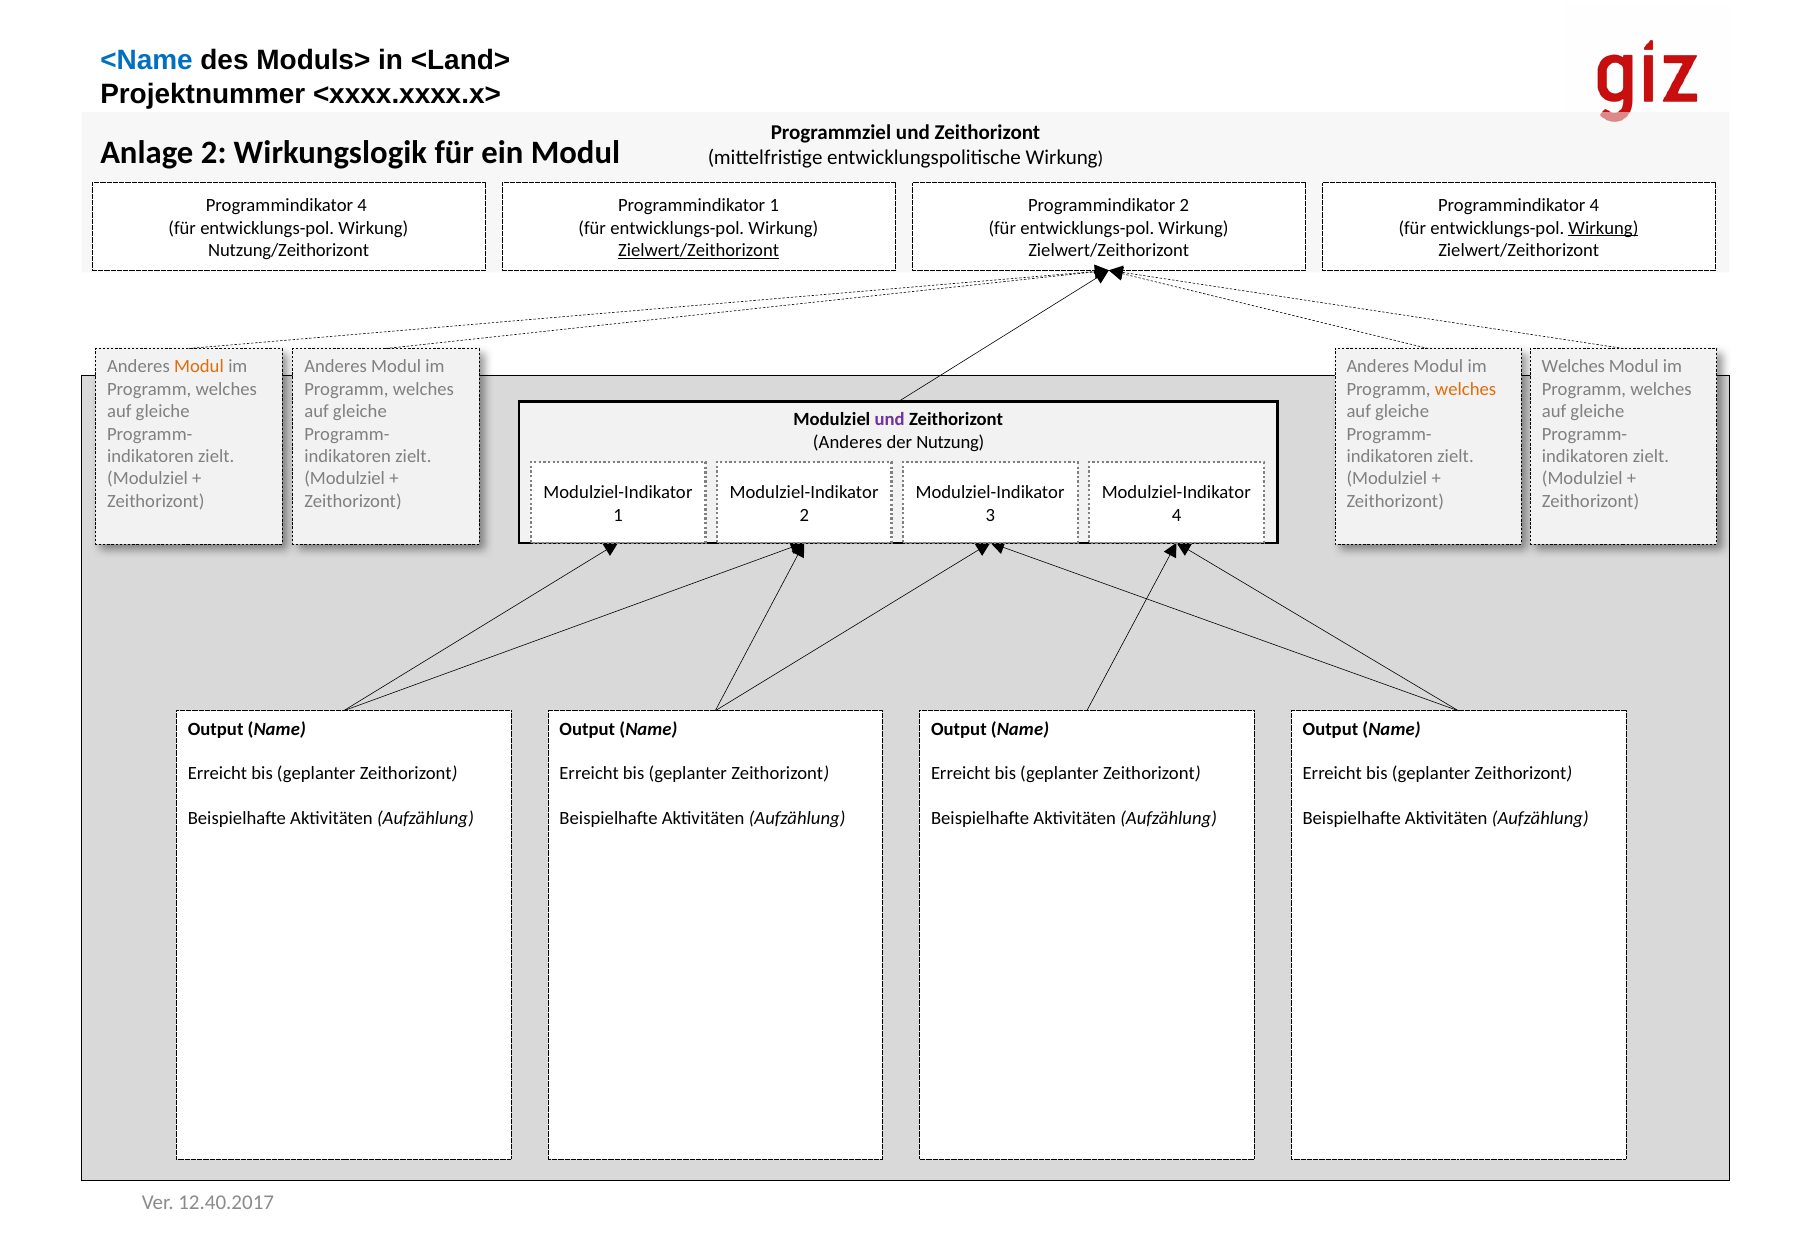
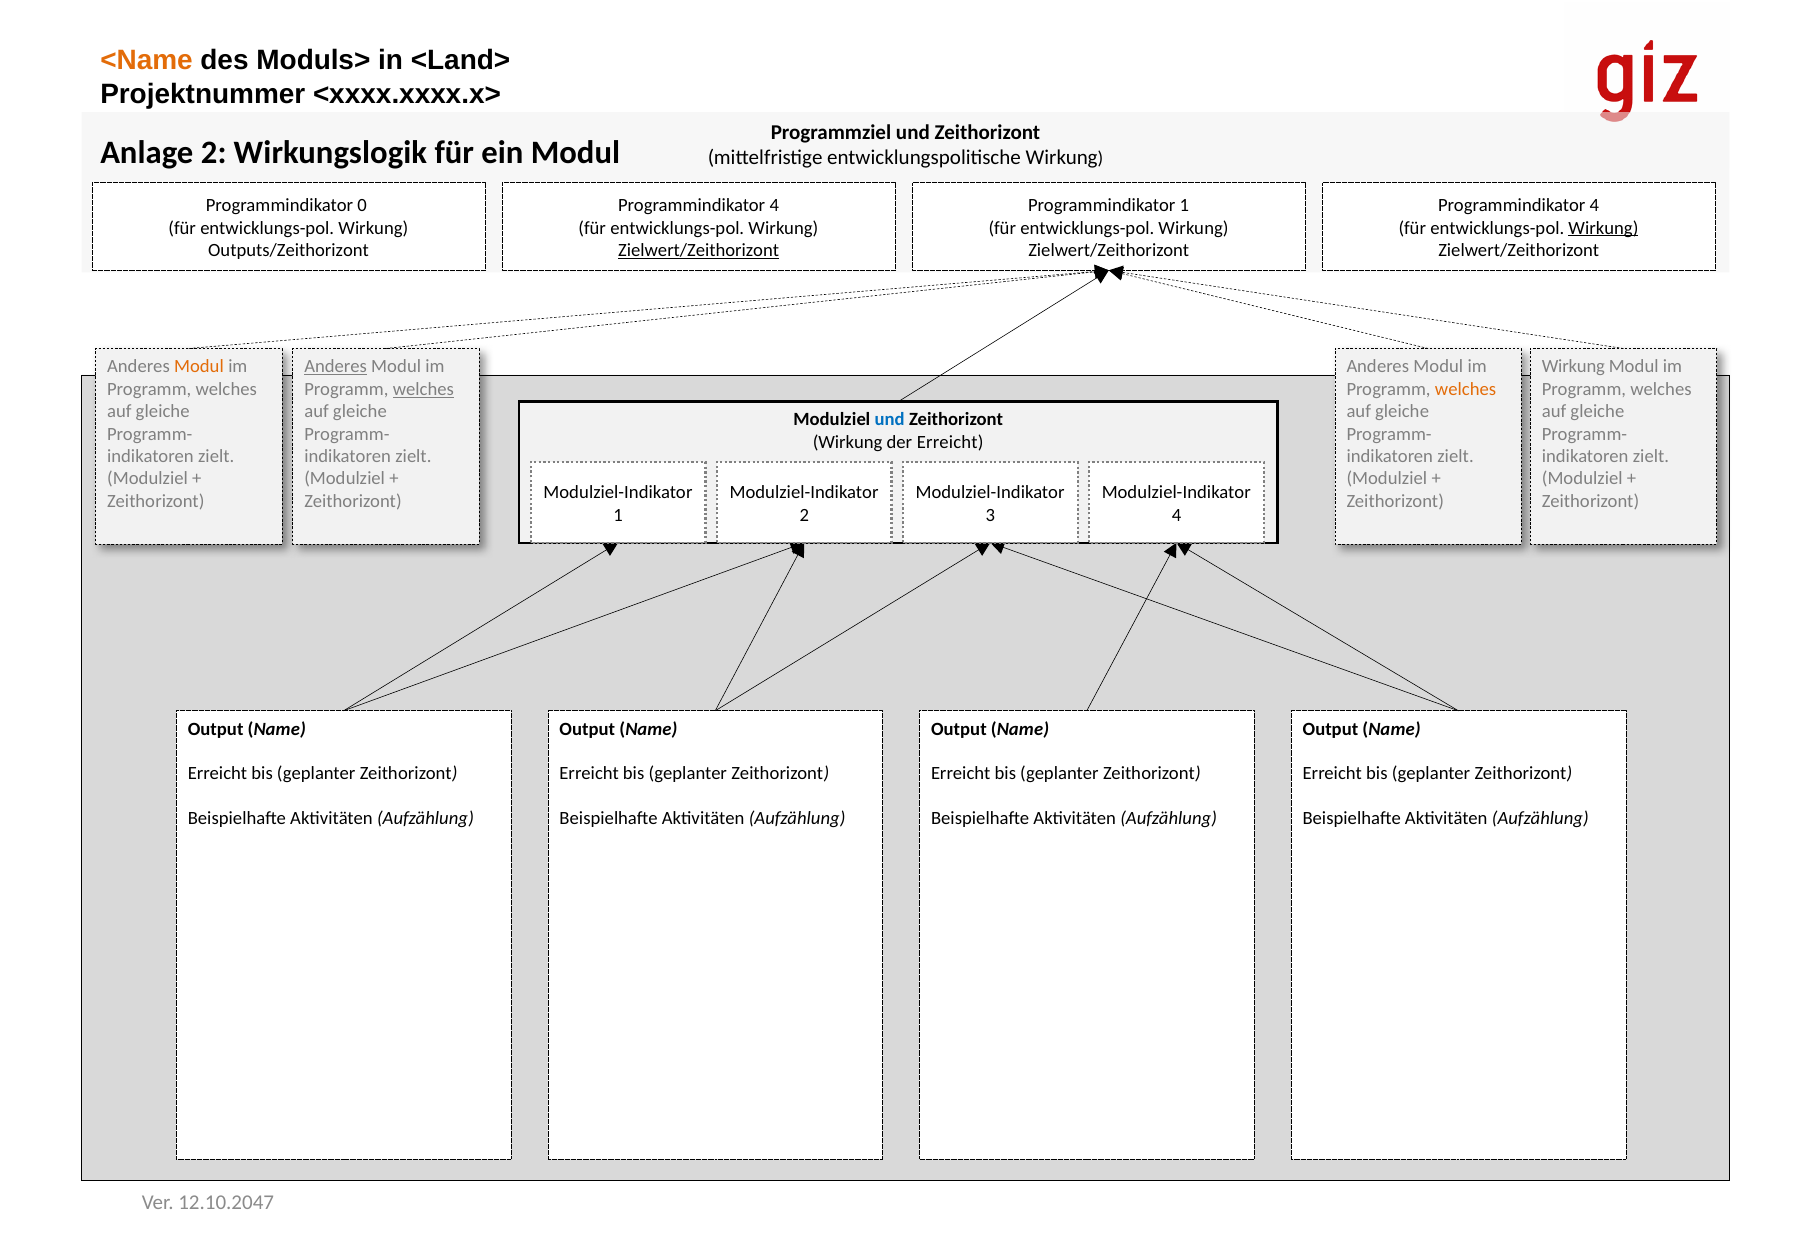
<Name colour: blue -> orange (147, 60)
4: 4 -> 0 (362, 205)
1: 1 -> 4 (774, 205)
Programmindikator 2: 2 -> 1 (1184, 205)
Nutzung/Zeithorizont: Nutzung/Zeithorizont -> Outputs/Zeithorizont (289, 250)
Anderes underline: none -> present (336, 367)
Welches: Welches -> Wirkung (1573, 367)
welches underline: none -> present (423, 389)
und colour: purple -> blue (890, 420)
Anderes: Anderes -> Wirkung (848, 442)
der Nutzung: Nutzung -> Erreicht (950, 442)
12.40.2017: 12.40.2017 -> 12.10.2047 (226, 1203)
